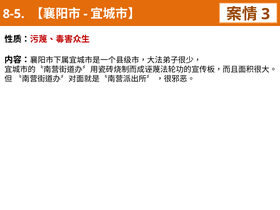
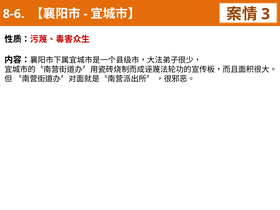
8-5: 8-5 -> 8-6 (14, 14)
